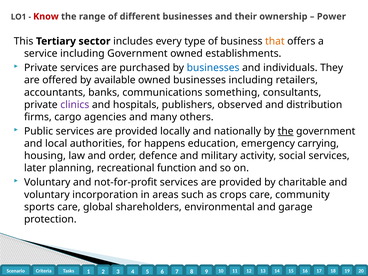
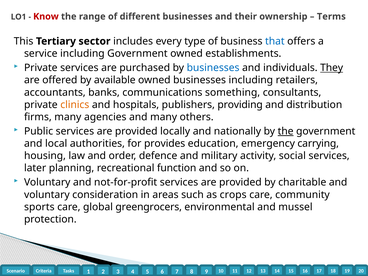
Power: Power -> Terms (331, 17)
that colour: orange -> blue (275, 41)
They underline: none -> present (332, 68)
clinics colour: purple -> orange (75, 105)
observed: observed -> providing (240, 105)
firms cargo: cargo -> many (68, 117)
happens: happens -> provides (165, 144)
incorporation: incorporation -> consideration (105, 195)
shareholders: shareholders -> greengrocers (149, 207)
garage: garage -> mussel (295, 207)
